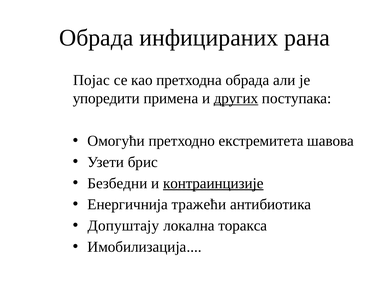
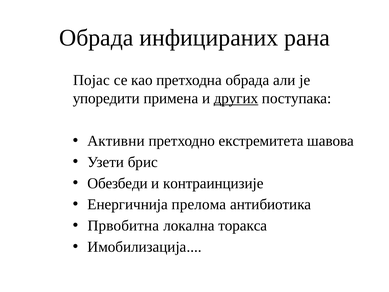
Омогући: Омогући -> Активни (116, 141)
Безбедни: Безбедни -> Обезбеди (117, 183)
контраинцизије underline: present -> none (213, 183)
тражећи: тражећи -> прелома (199, 204)
Допуштају: Допуштају -> Првобитна (123, 225)
